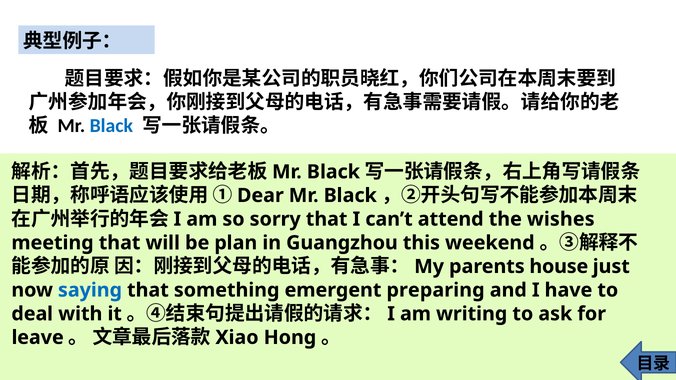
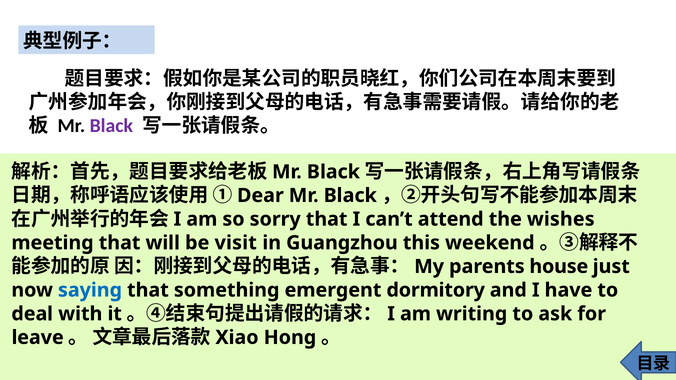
Black colour: blue -> purple (111, 126)
plan: plan -> visit (236, 243)
preparing: preparing -> dormitory (436, 290)
